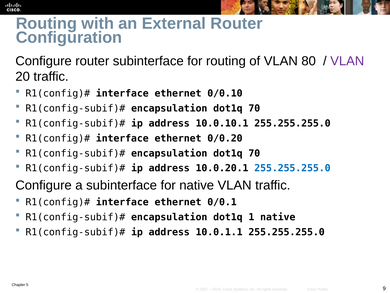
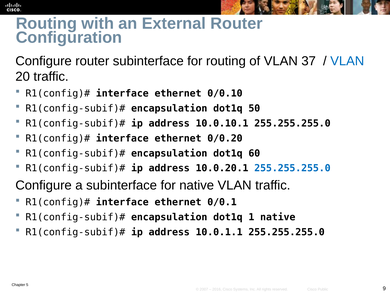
80: 80 -> 37 (309, 61)
VLAN colour: purple -> blue (347, 61)
70: 70 -> 50 (254, 108)
70: 70 -> 60 (254, 153)
